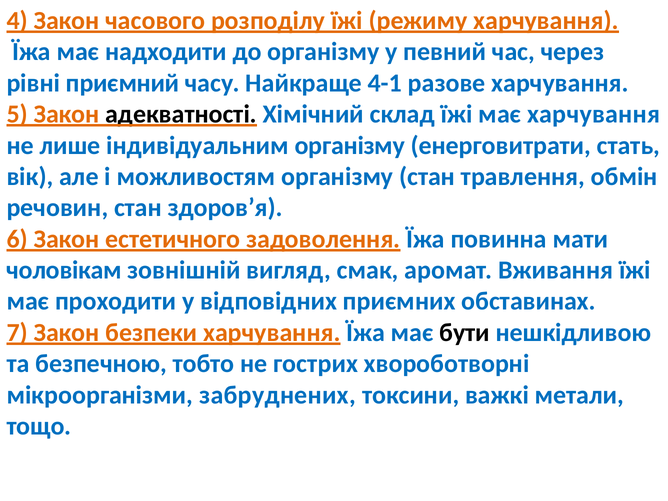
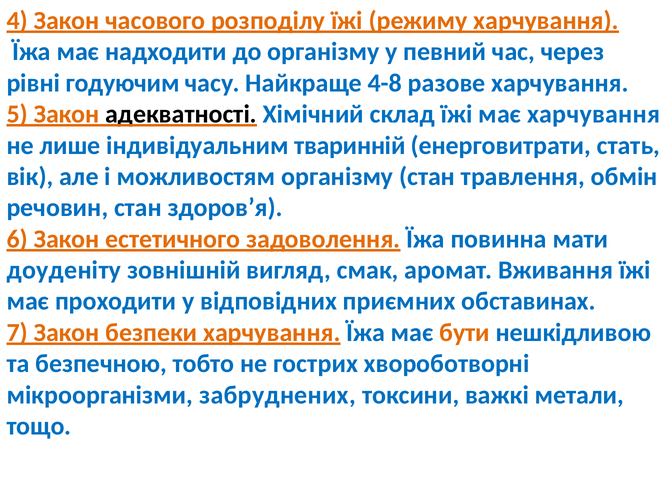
приємний: приємний -> годуючим (123, 83)
4-1: 4-1 -> 4-8 (385, 83)
індивідуальним організму: організму -> тваринній (350, 145)
чоловікам: чоловікам -> доуденіту (64, 270)
бути colour: black -> orange (465, 333)
